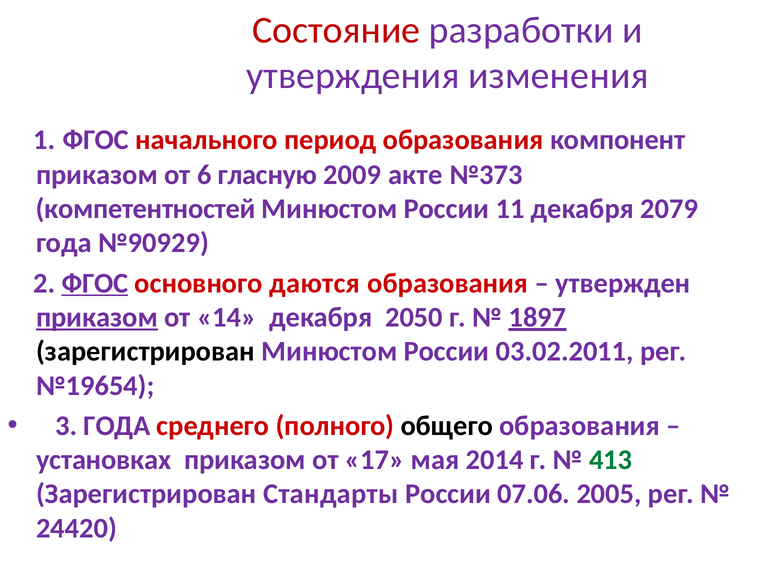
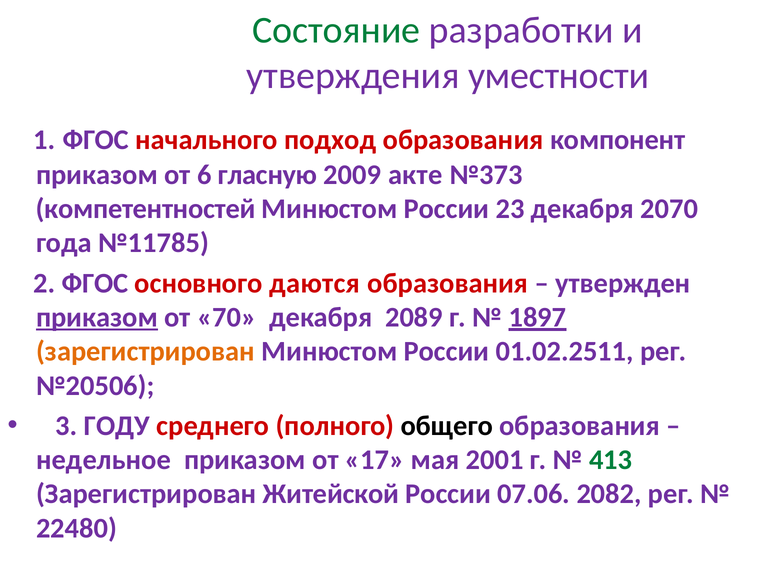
Состояние colour: red -> green (336, 30)
изменения: изменения -> уместности (559, 76)
период: период -> подход (330, 140)
11: 11 -> 23 (510, 209)
2079: 2079 -> 2070 (669, 209)
№90929: №90929 -> №11785 (154, 243)
ФГОС underline: present -> none (95, 283)
14: 14 -> 70 (227, 317)
2050: 2050 -> 2089 (414, 317)
зарегистрирован colour: black -> orange (145, 352)
03.02.2011: 03.02.2011 -> 01.02.2511 (565, 352)
№19654: №19654 -> №20506 (95, 386)
3 ГОДА: ГОДА -> ГОДУ (117, 426)
установках: установках -> недельное (104, 460)
2014: 2014 -> 2001 (495, 460)
Стандарты: Стандарты -> Житейской (331, 494)
2005: 2005 -> 2082 (609, 494)
24420: 24420 -> 22480 (77, 528)
